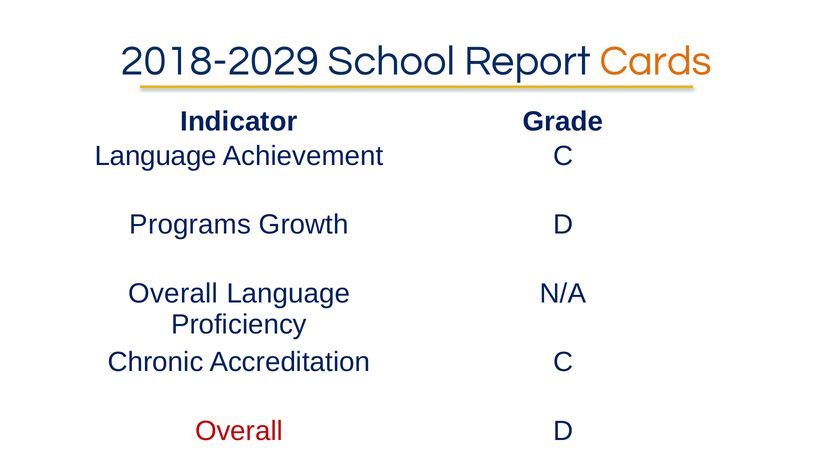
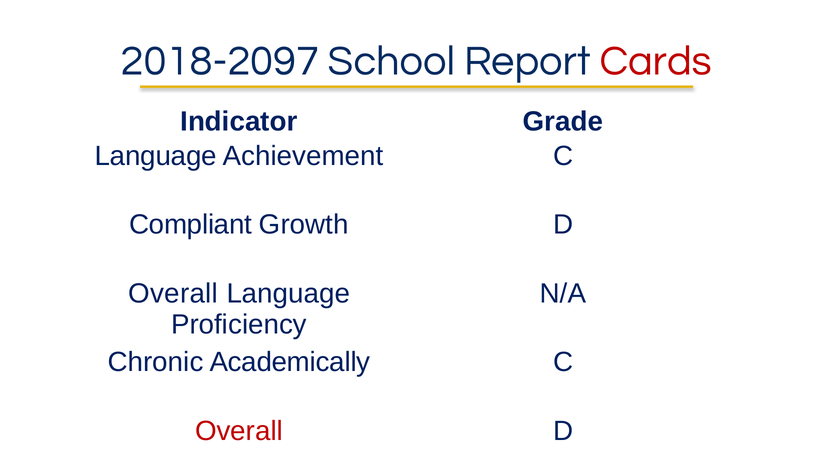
2018-2029: 2018-2029 -> 2018-2097 (220, 61)
Cards colour: orange -> red (656, 61)
Programs: Programs -> Compliant (191, 225)
Accreditation: Accreditation -> Academically (290, 362)
